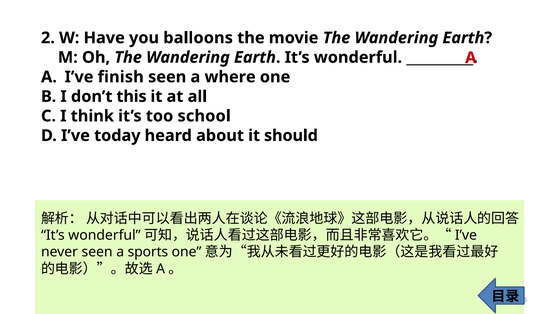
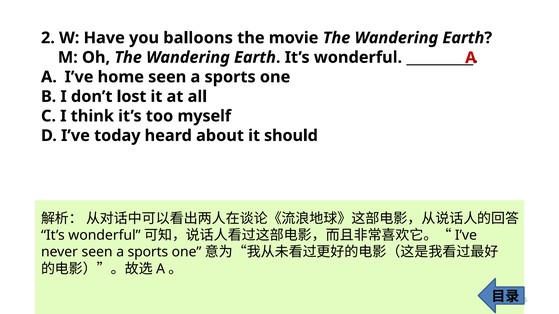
finish: finish -> home (121, 77)
where: where -> sports (230, 77)
this: this -> lost (132, 97)
school: school -> myself (204, 116)
